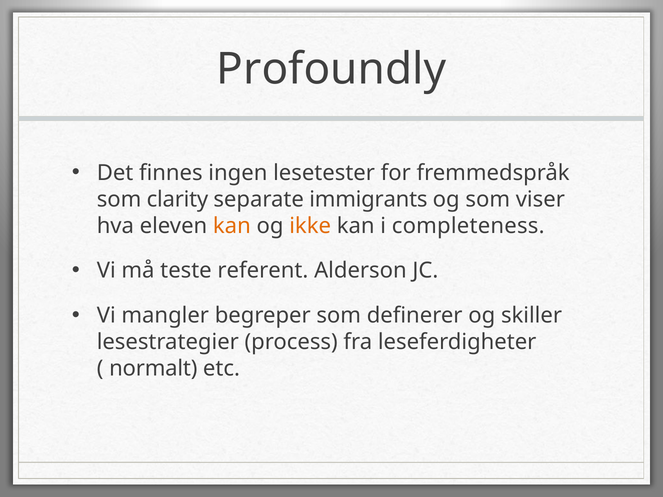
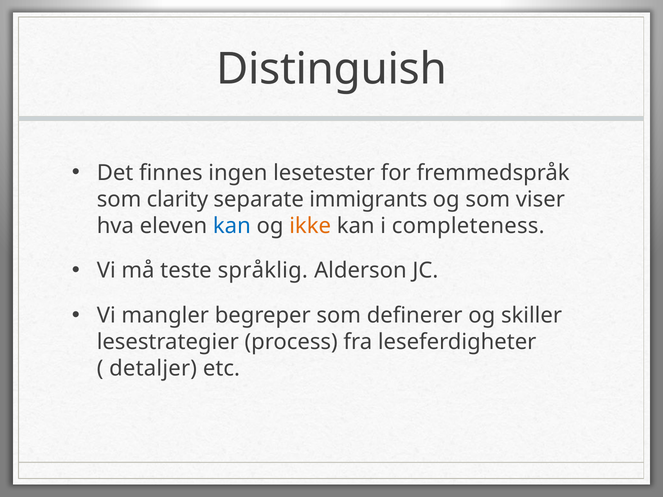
Profoundly: Profoundly -> Distinguish (332, 69)
kan colour: orange -> blue (232, 226)
referent: referent -> språklig (263, 271)
normalt: normalt -> detaljer (153, 369)
